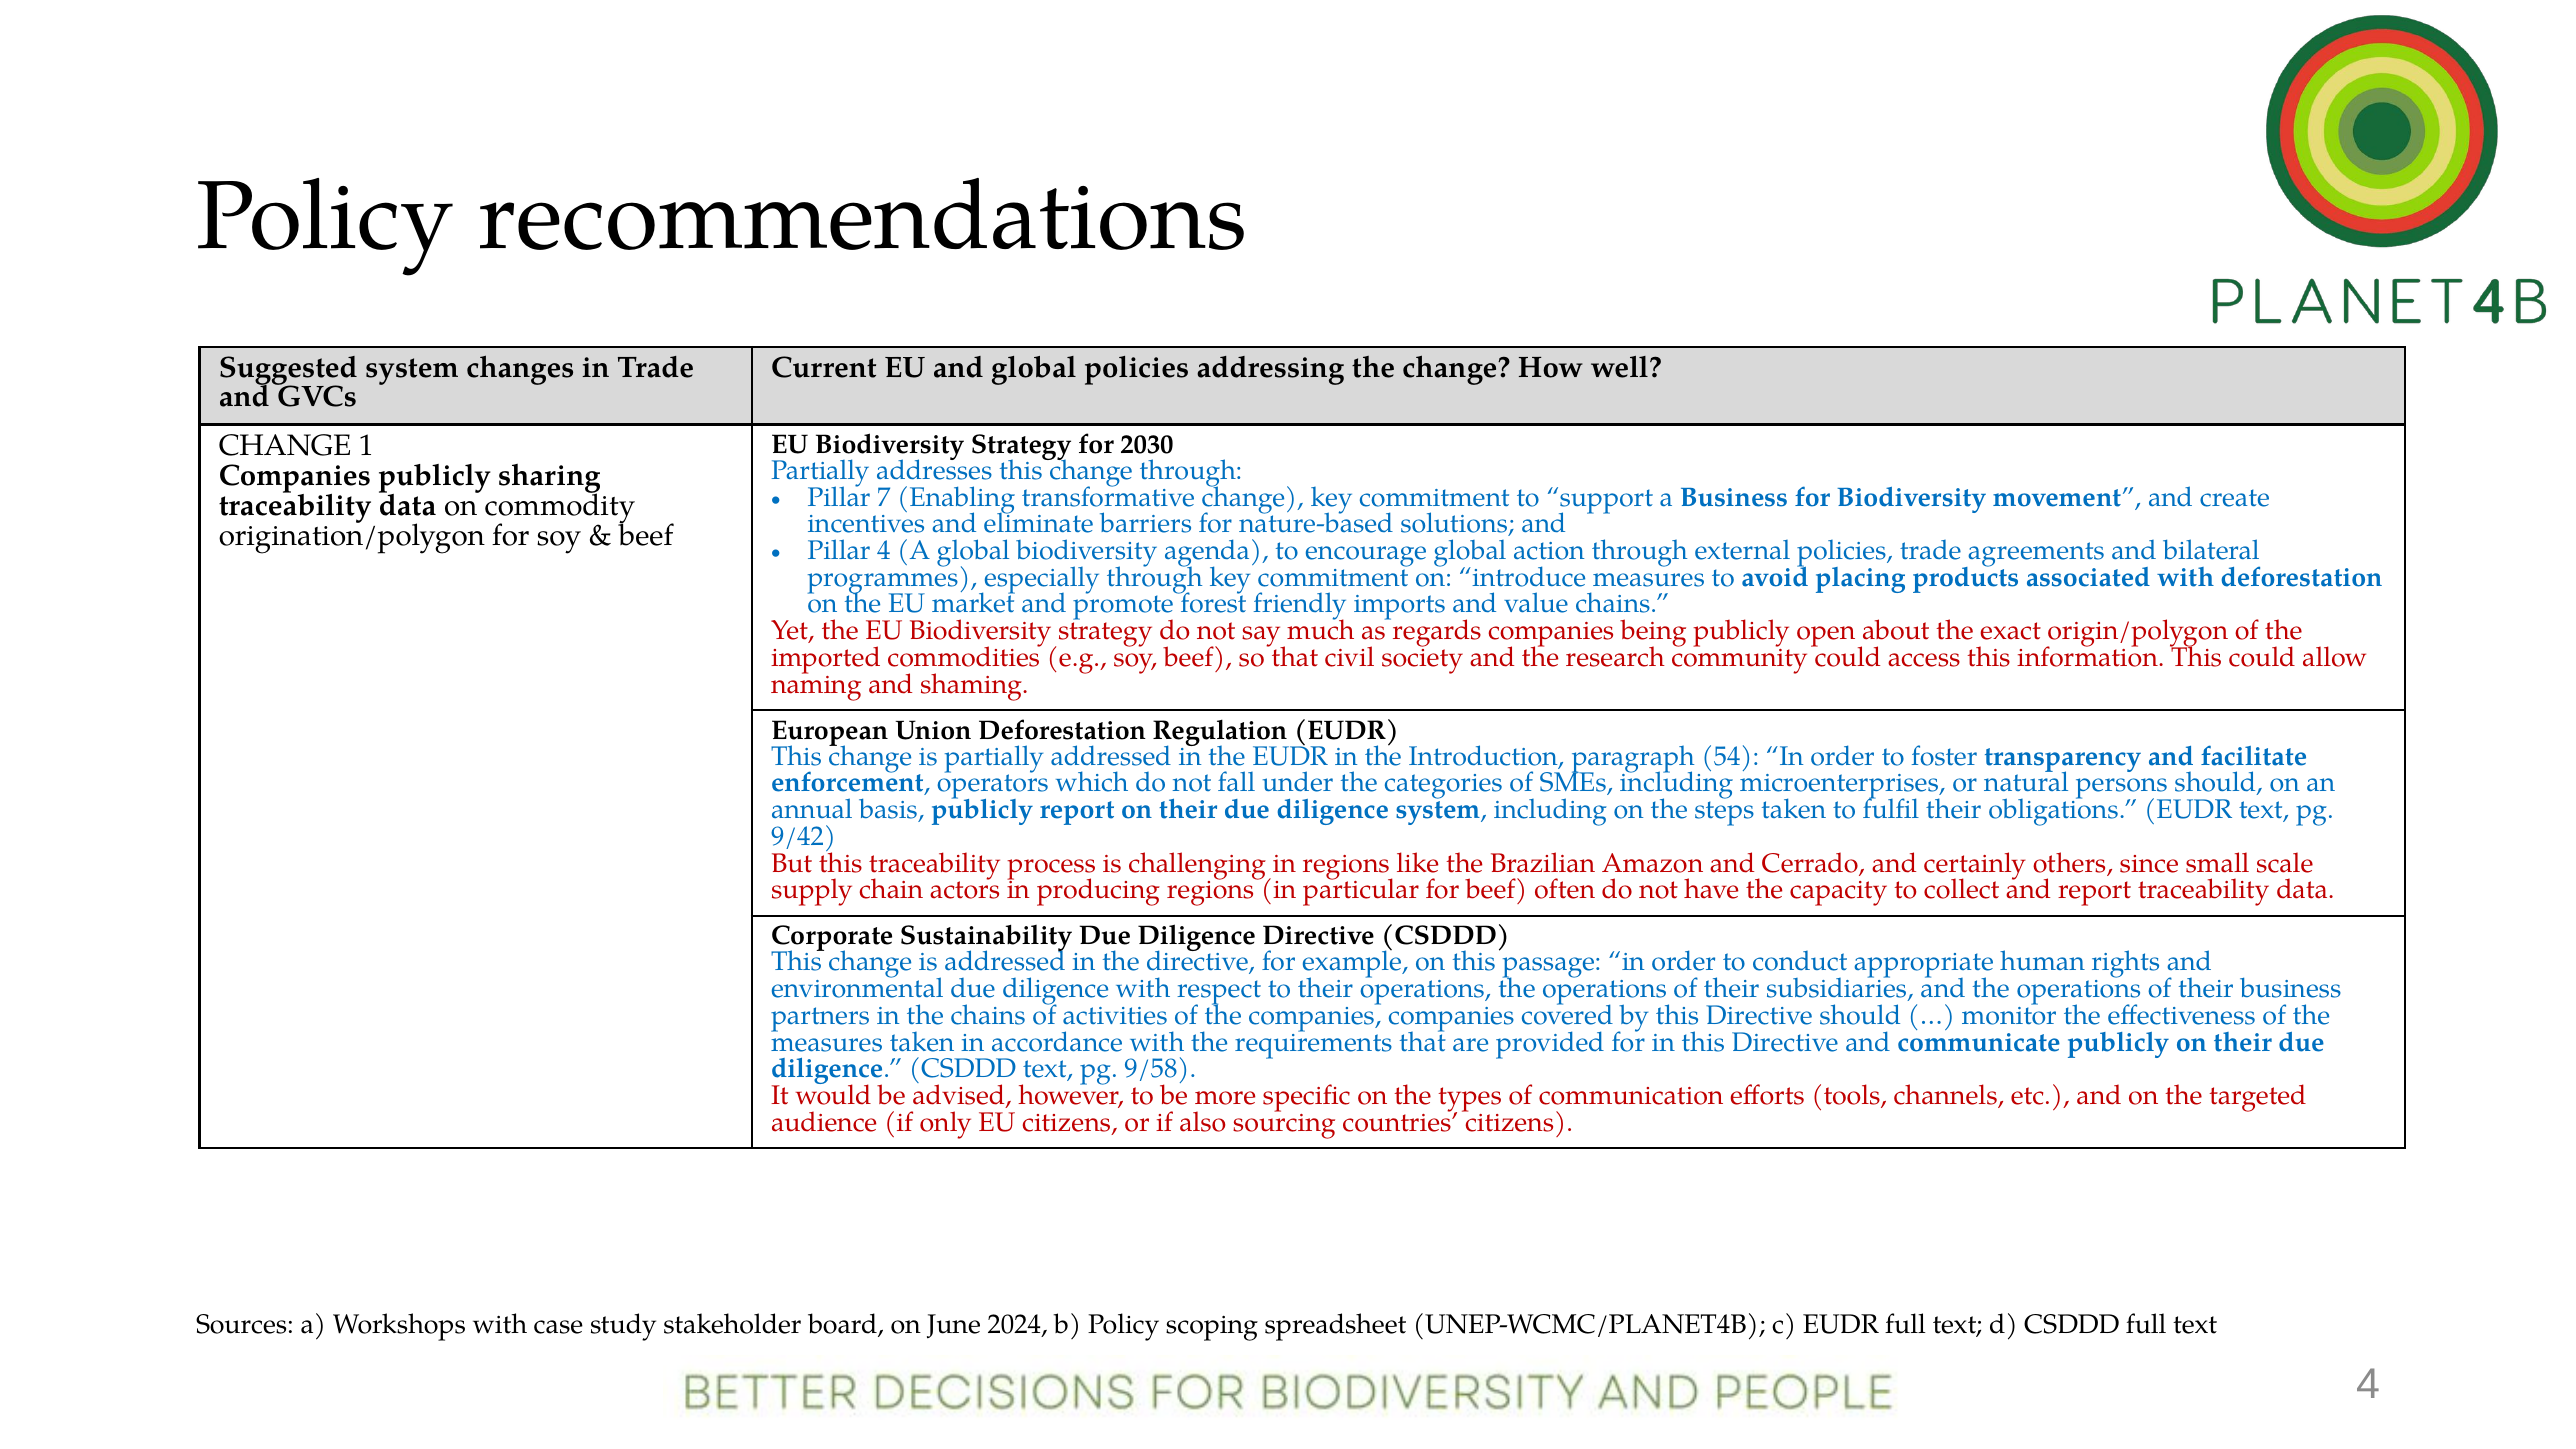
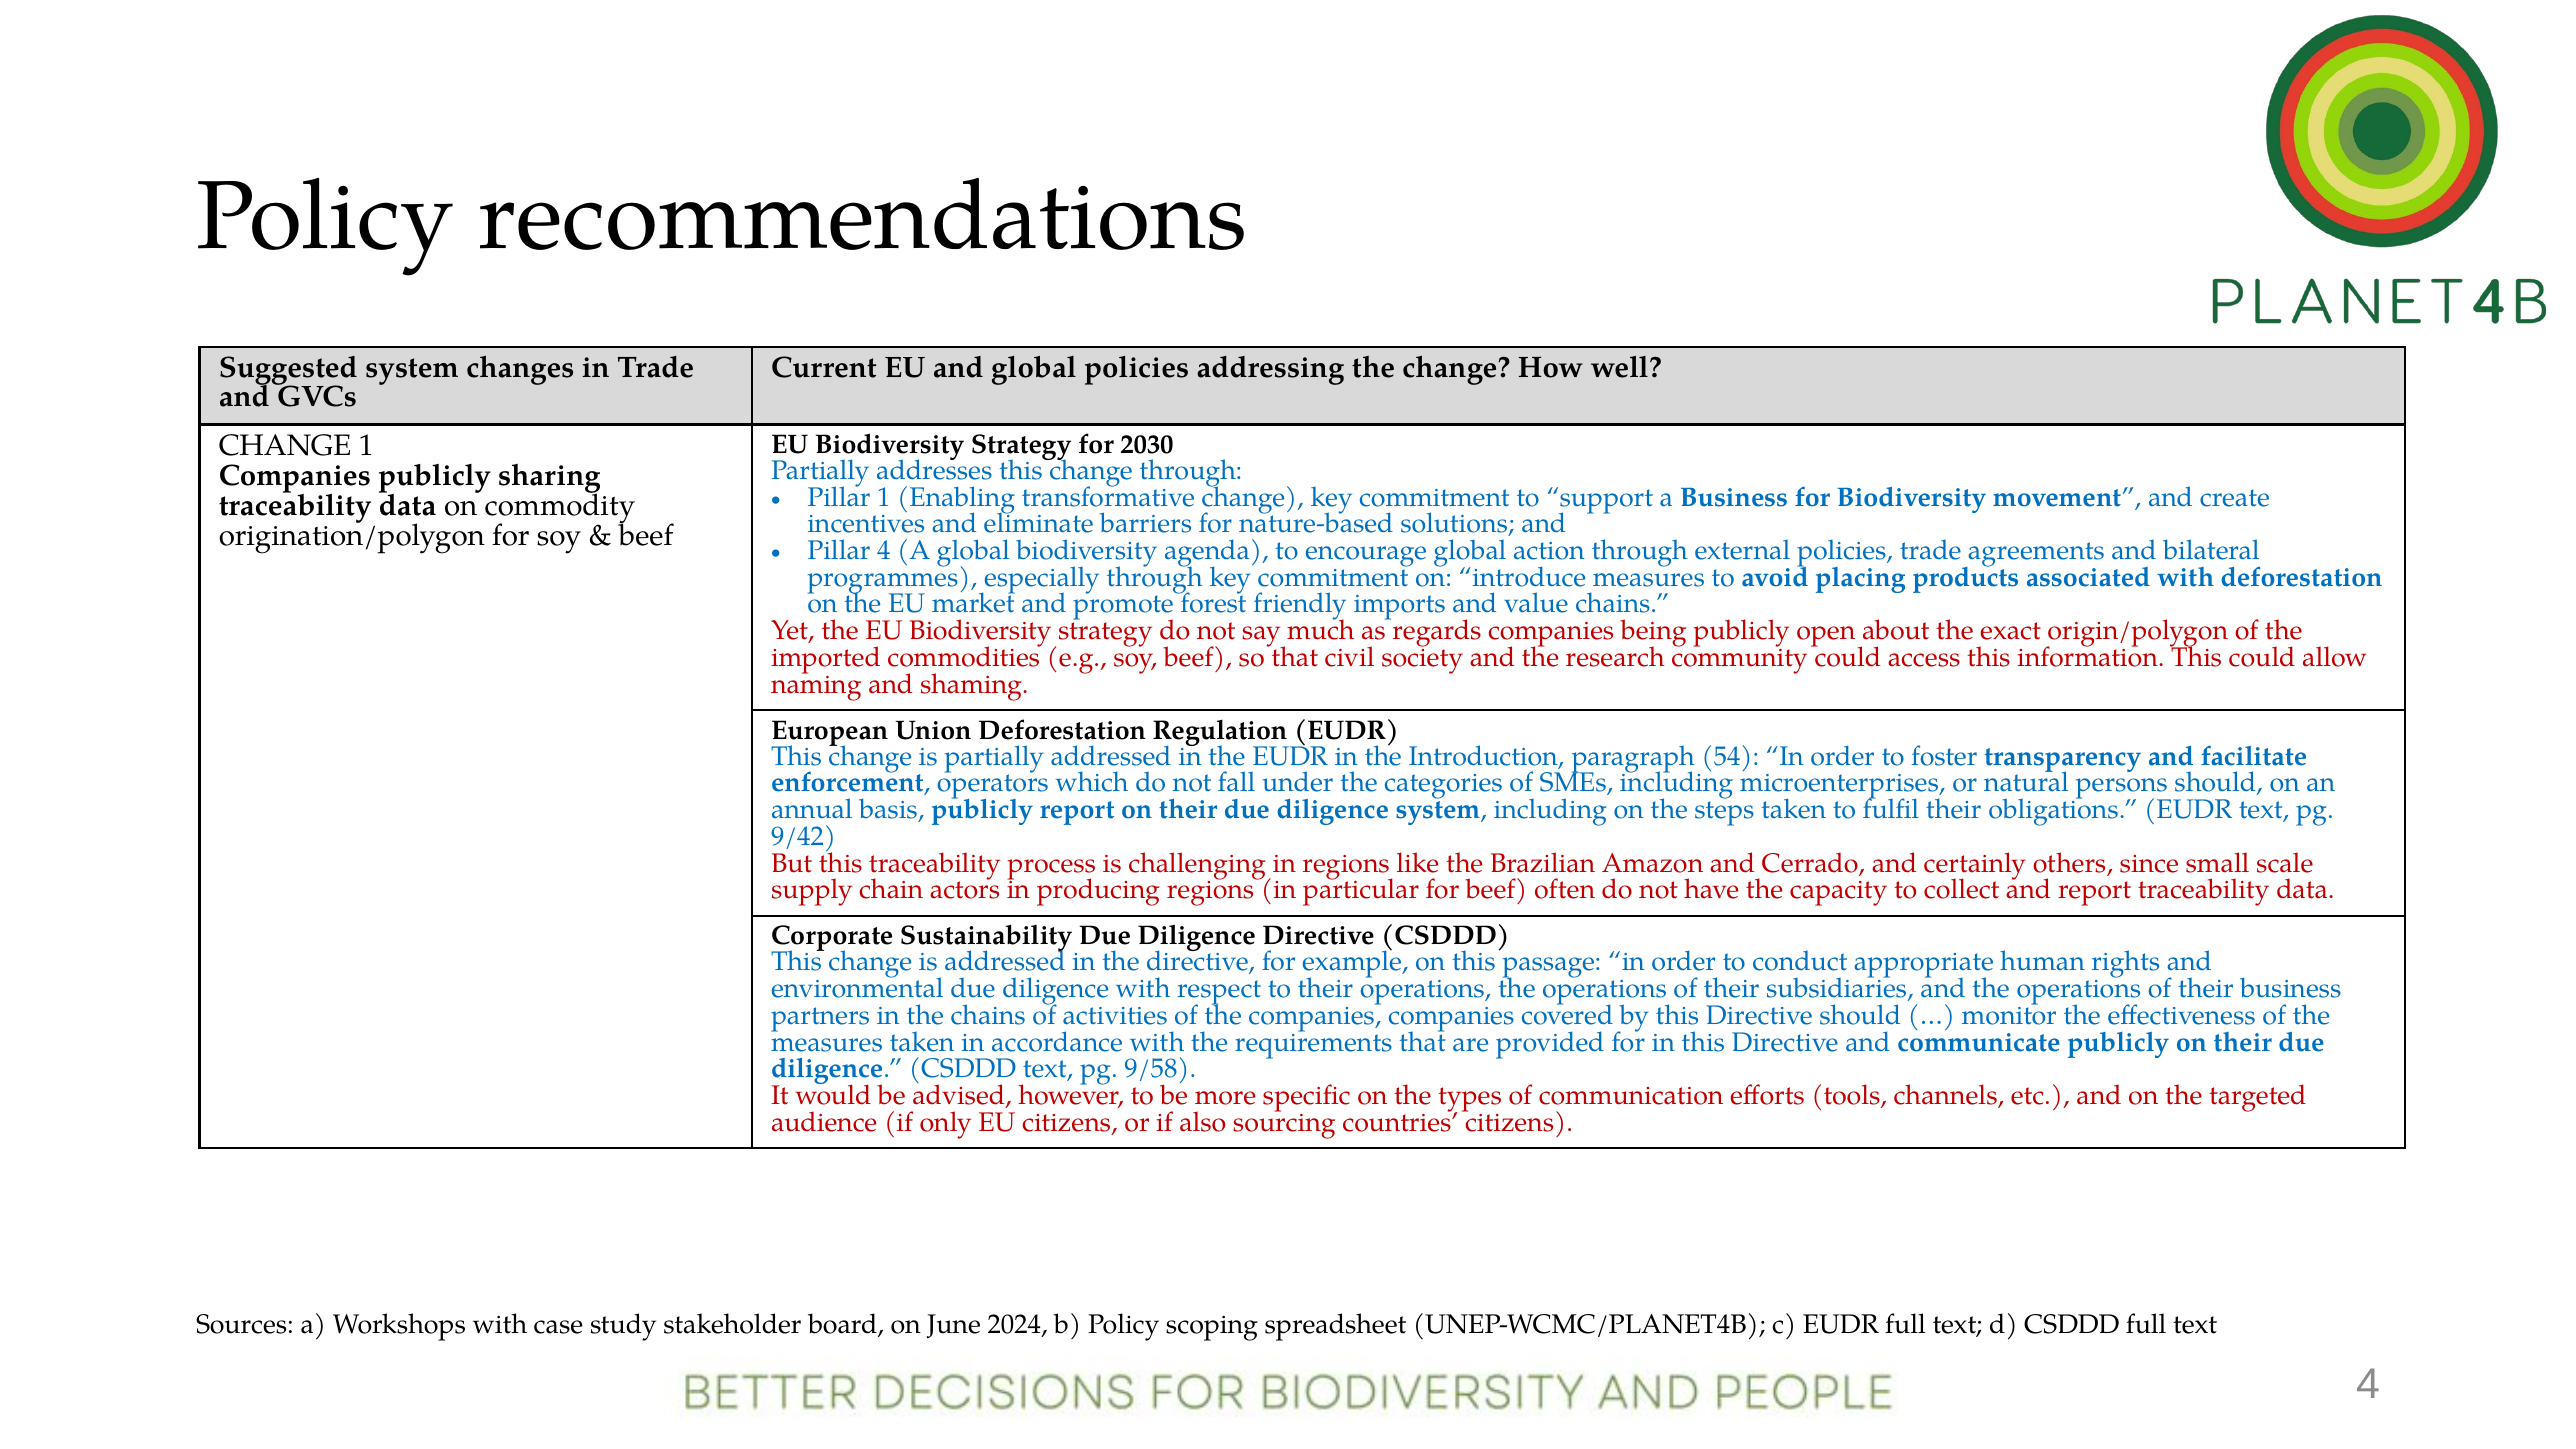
Pillar 7: 7 -> 1 (884, 497)
